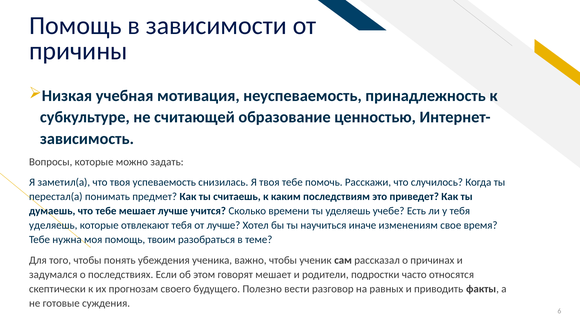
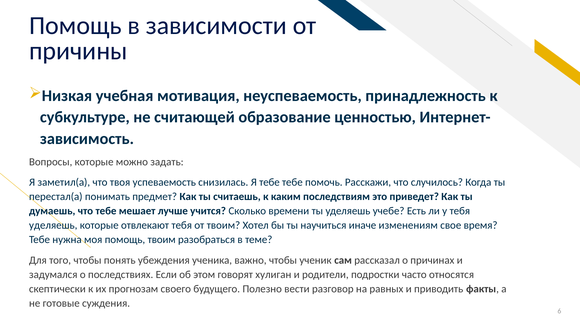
Я твоя: твоя -> тебе (269, 183)
от лучше: лучше -> твоим (223, 226)
говорят мешает: мешает -> хулиган (273, 275)
